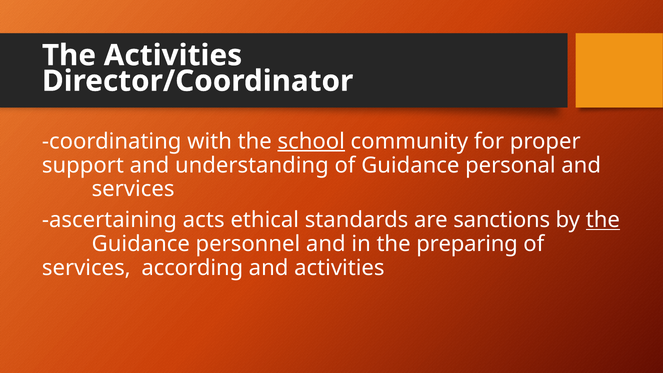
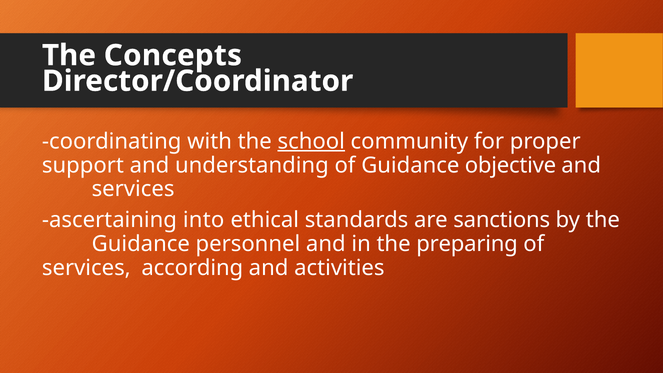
The Activities: Activities -> Concepts (173, 55)
personal: personal -> objective (511, 165)
acts: acts -> into (204, 220)
the underline: present -> none (603, 220)
